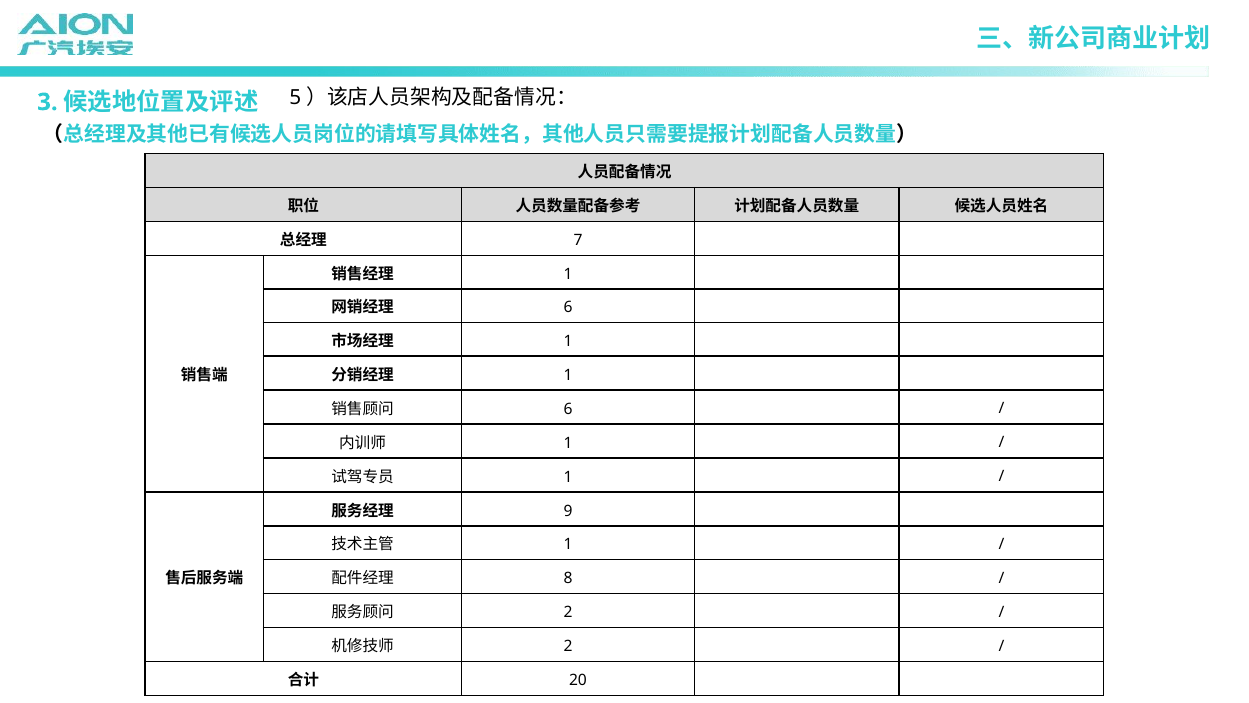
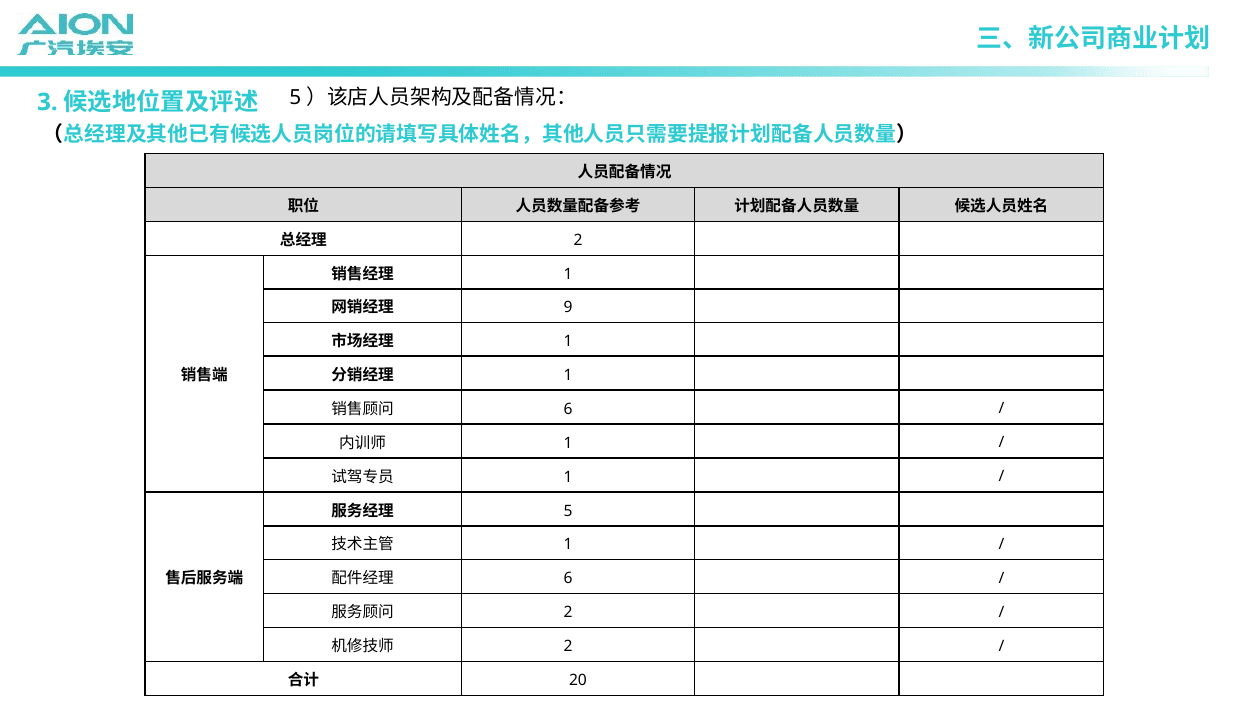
7: 7 -> 2 (578, 240)
6: 6 -> 9 (568, 308)
9: 9 -> 5 (568, 511)
8: 8 -> 6 (568, 578)
